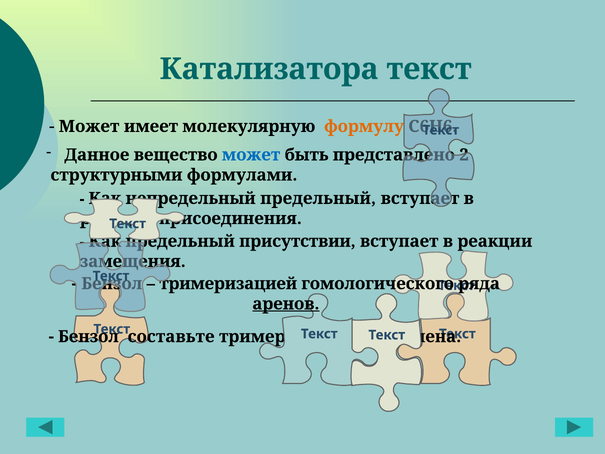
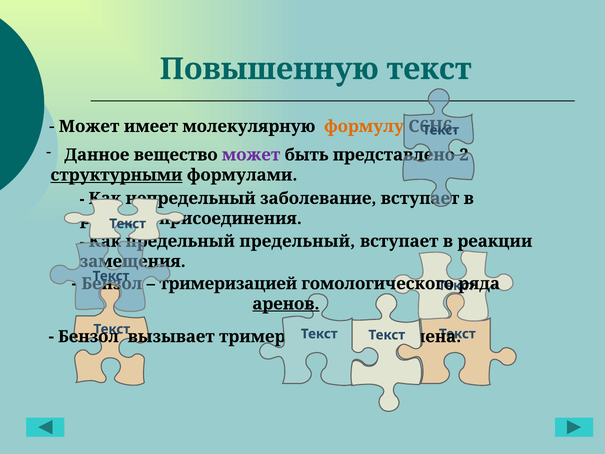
Катализатора: Катализатора -> Повышенную (269, 69)
может colour: blue -> purple (251, 155)
структурными underline: none -> present (116, 175)
предельный: предельный -> заболевание (318, 198)
присутствии: присутствии -> предельный (297, 241)
составьте: составьте -> вызывает (171, 336)
